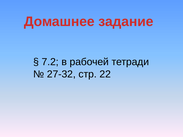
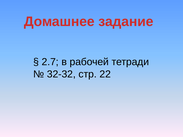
7.2: 7.2 -> 2.7 (50, 62)
27-32: 27-32 -> 32-32 (61, 74)
